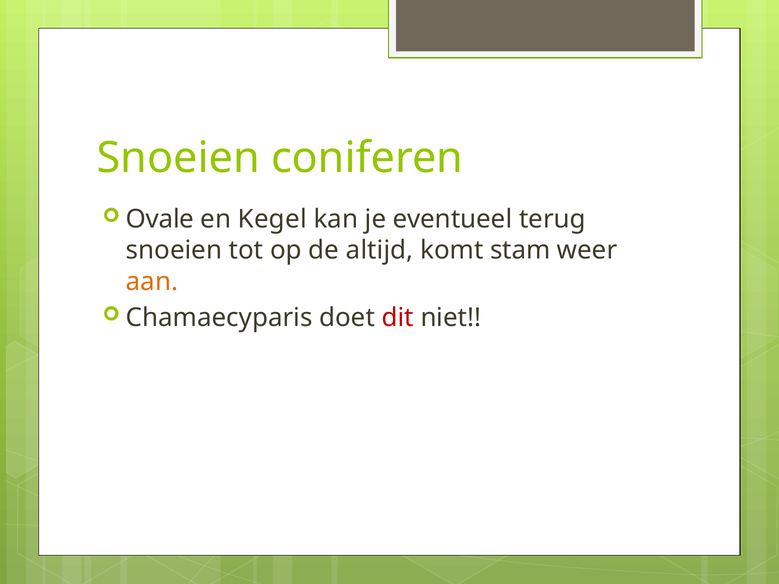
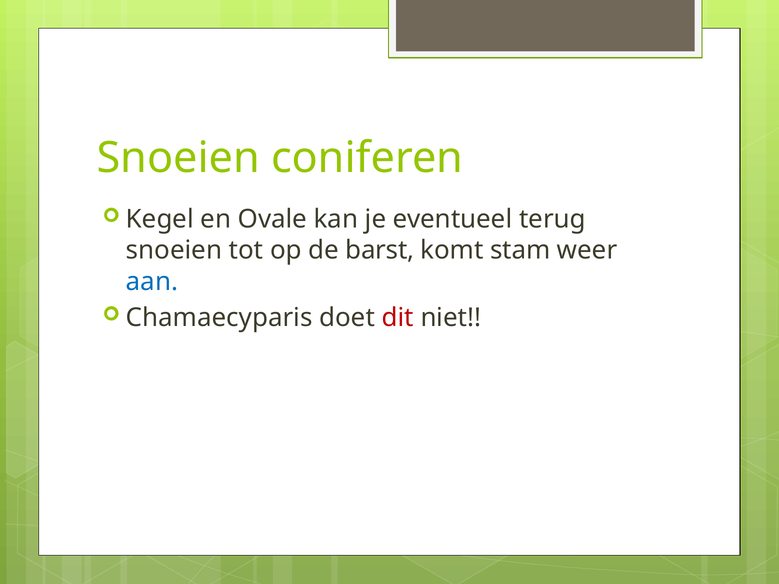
Ovale: Ovale -> Kegel (160, 219)
Kegel: Kegel -> Ovale (272, 219)
altijd: altijd -> barst (380, 250)
aan colour: orange -> blue (152, 282)
